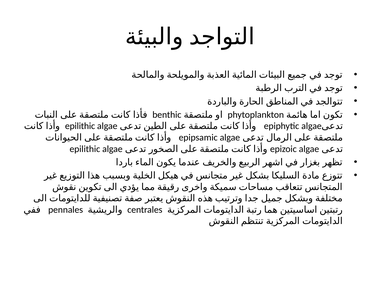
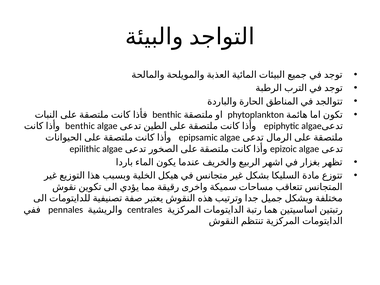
epilithic: epilithic -> benthic (80, 126)
